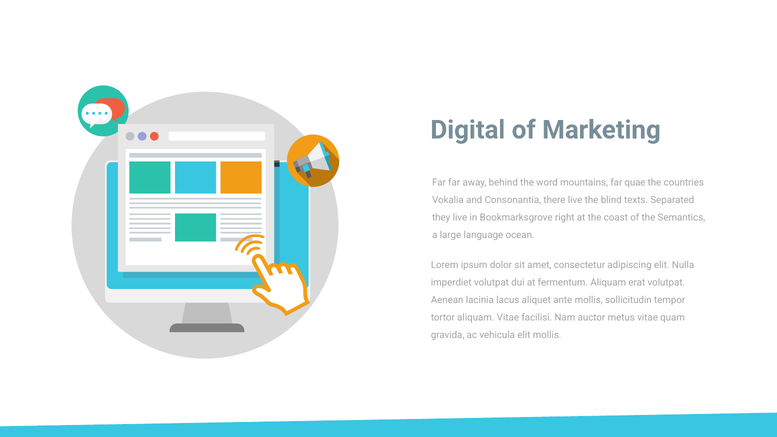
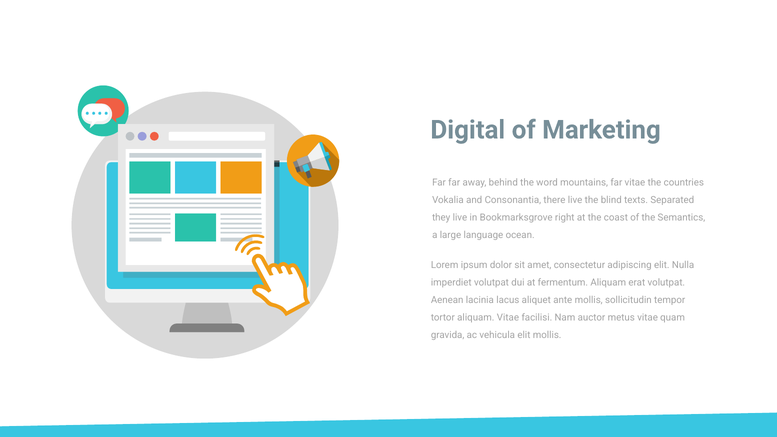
far quae: quae -> vitae (635, 183)
